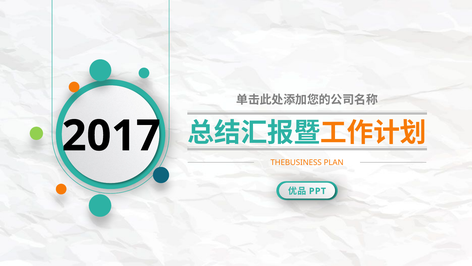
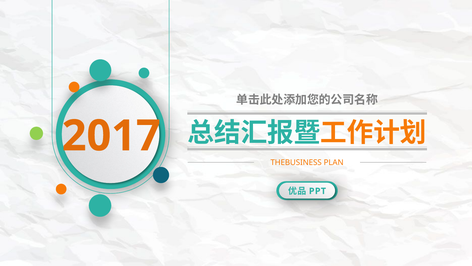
2017 colour: black -> orange (111, 136)
